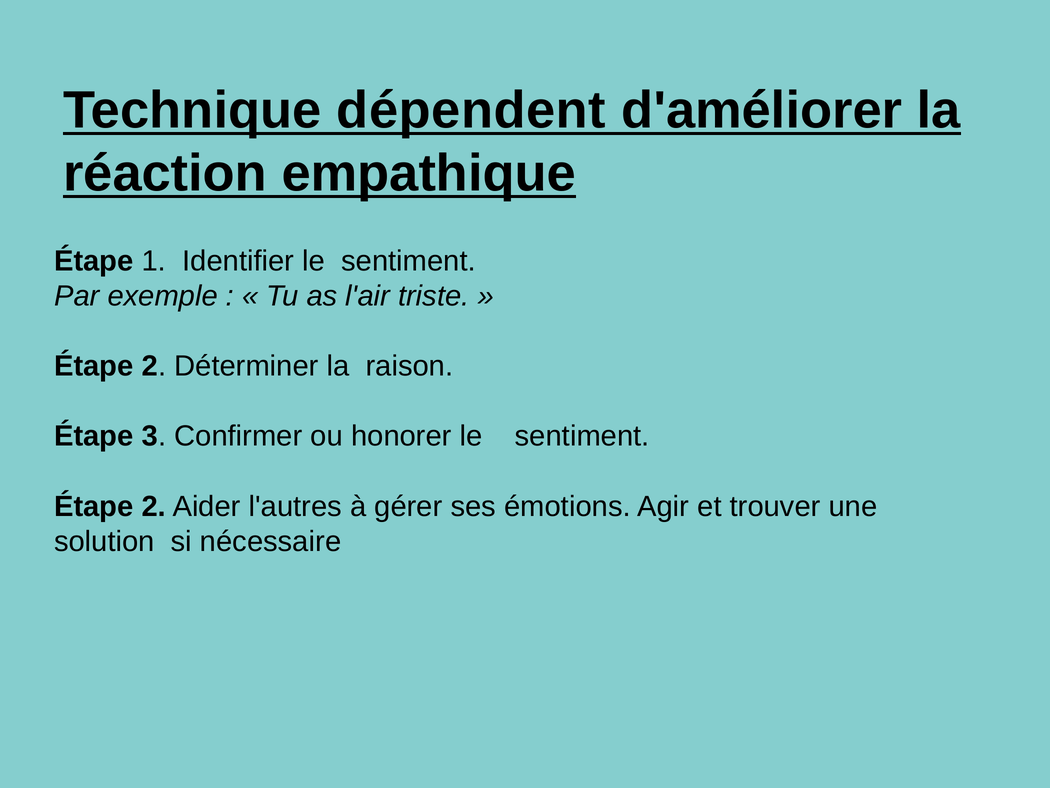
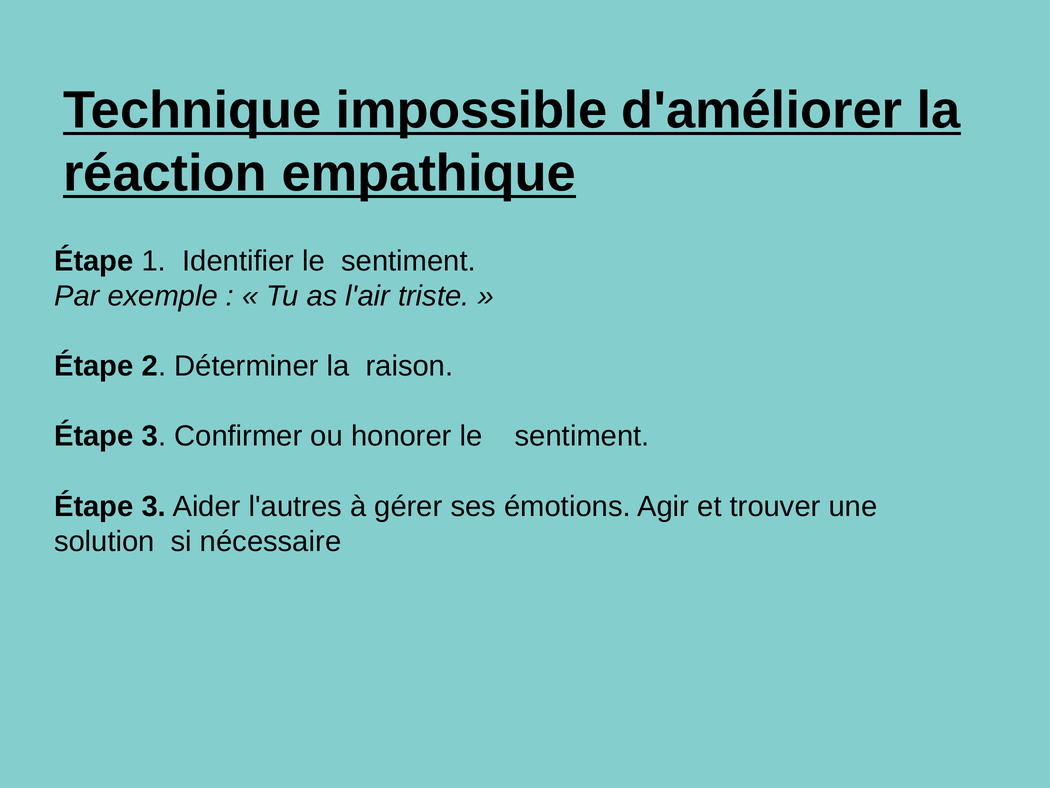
dépendent: dépendent -> impossible (472, 110)
2: 2 -> 3 (154, 506)
